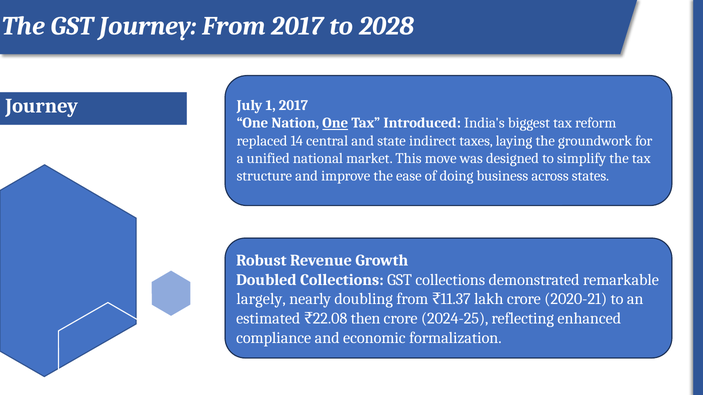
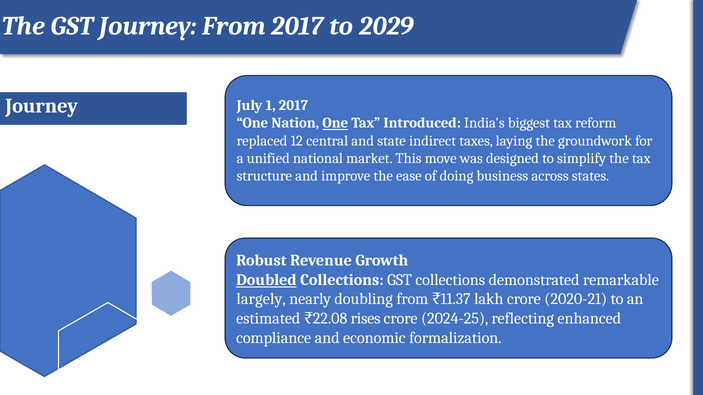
2028: 2028 -> 2029 (387, 26)
14: 14 -> 12 (297, 141)
Doubled underline: none -> present (266, 280)
then: then -> rises (366, 319)
